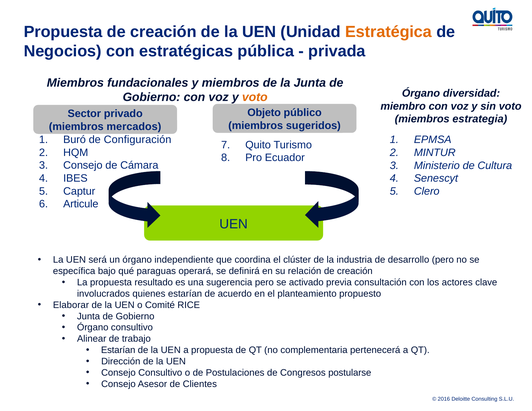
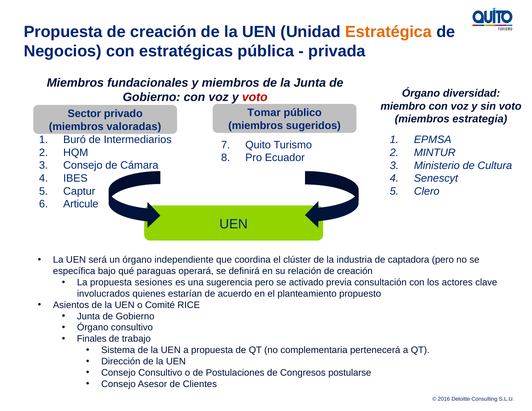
voto colour: orange -> red (255, 97)
Objeto: Objeto -> Tomar (264, 113)
mercados: mercados -> valoradas (134, 127)
Configuración: Configuración -> Intermediarios (138, 140)
desarrollo: desarrollo -> captadora (409, 260)
resultado: resultado -> sesiones (154, 282)
Elaborar: Elaborar -> Asientos (71, 305)
Alinear: Alinear -> Finales (92, 339)
Estarían: Estarían -> Sistema (118, 350)
